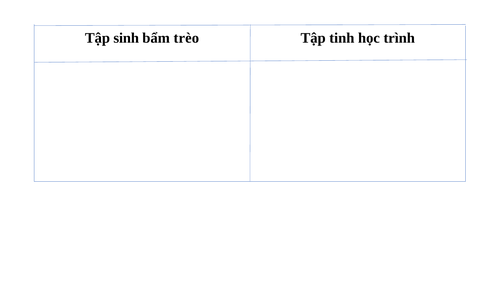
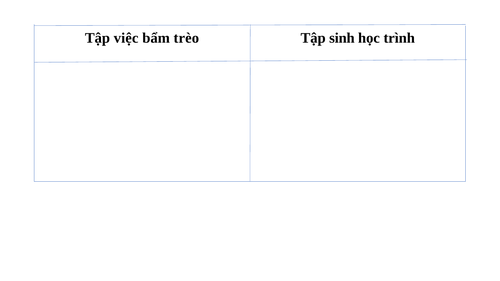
sinh: sinh -> việc (126, 38)
tinh: tinh -> sinh (342, 38)
